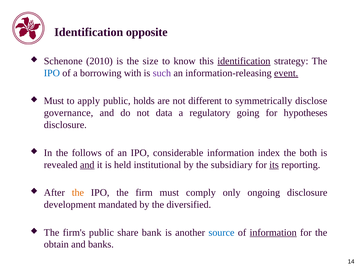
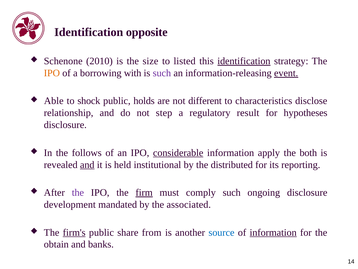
know: know -> listed (185, 61)
IPO colour: blue -> orange (52, 73)
Must: Must -> Able (54, 101)
apply: apply -> shock (89, 101)
symmetrically: symmetrically -> characteristics (264, 101)
governance: governance -> relationship (69, 113)
data: data -> step (164, 113)
going: going -> result (248, 113)
considerable underline: none -> present (178, 152)
index: index -> apply (269, 152)
subsidiary: subsidiary -> distributed (232, 164)
its underline: present -> none (274, 164)
the colour: orange -> purple (78, 192)
firm underline: none -> present (144, 192)
comply only: only -> such (232, 192)
diversified: diversified -> associated (189, 204)
firm's underline: none -> present (74, 232)
bank: bank -> from (152, 232)
